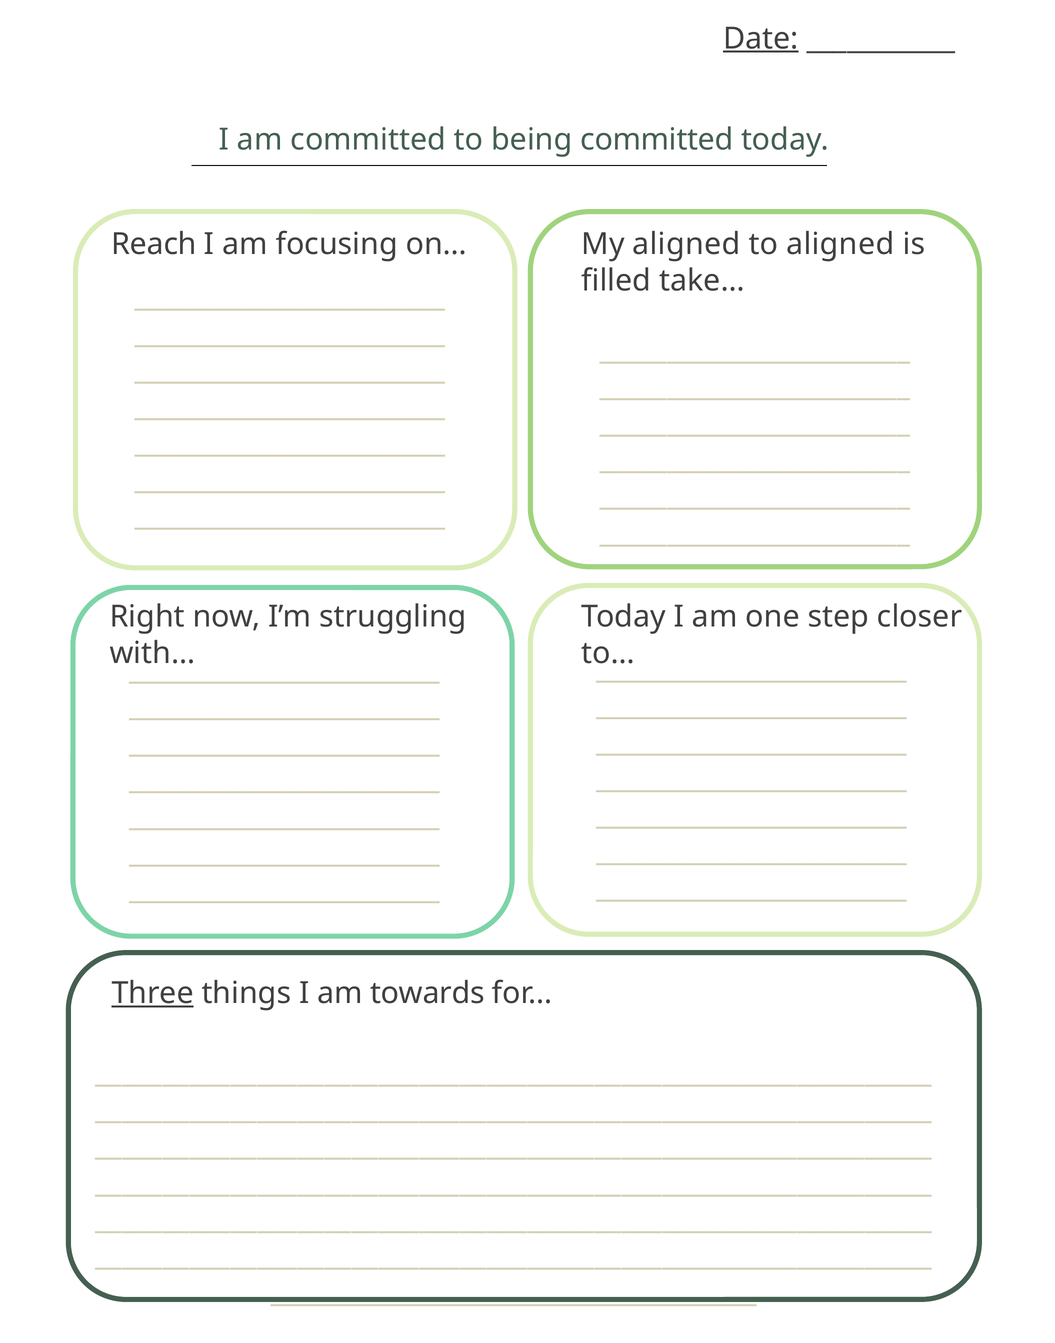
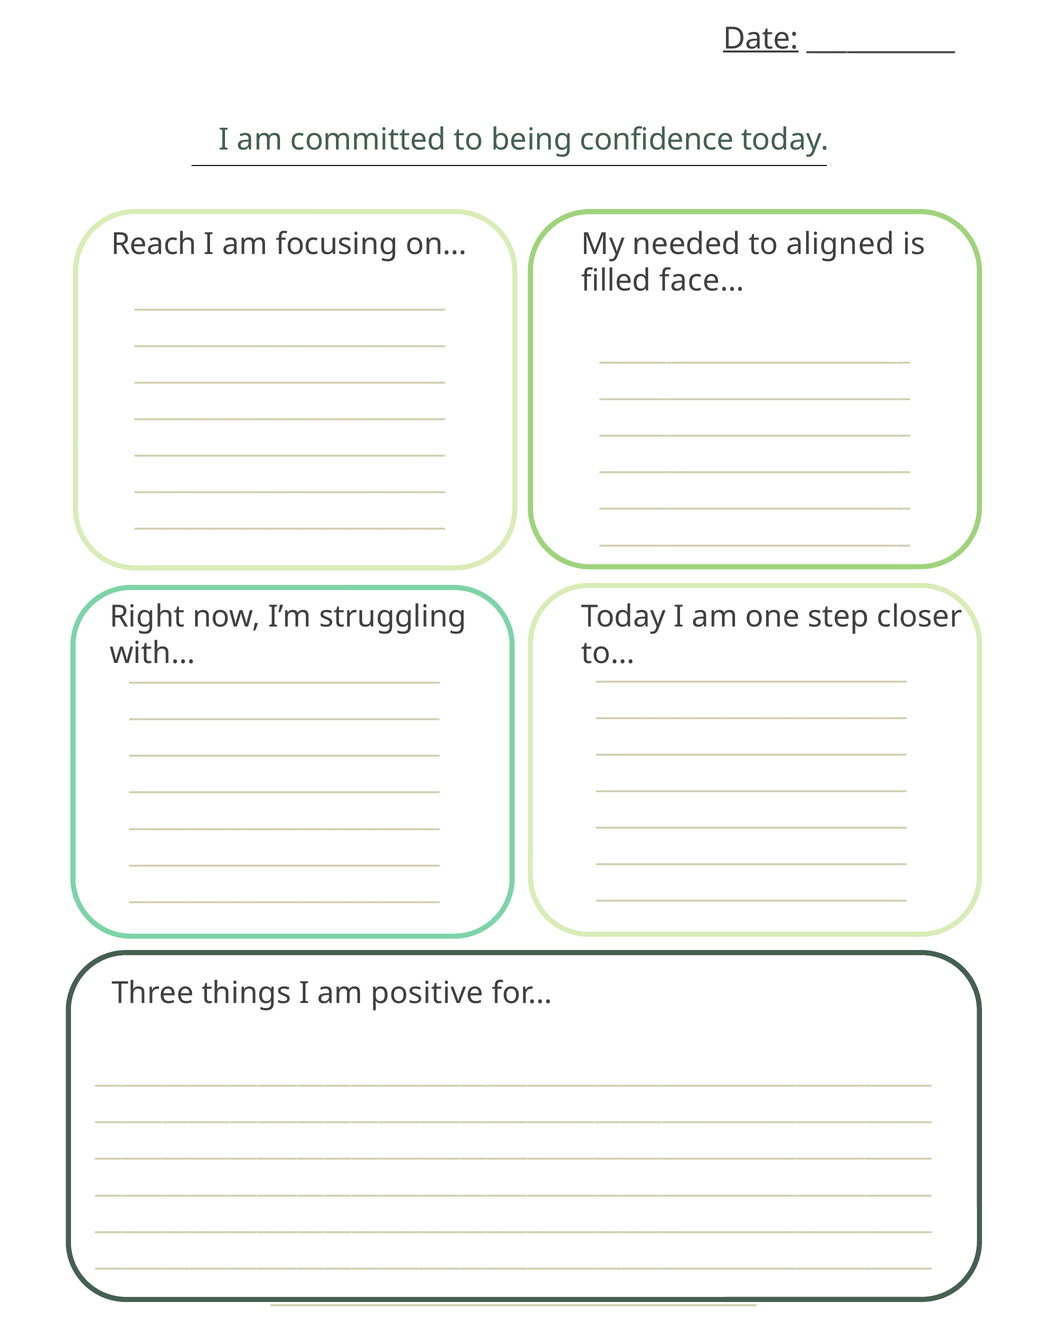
being committed: committed -> confidence (657, 140)
My aligned: aligned -> needed (687, 244)
take…: take… -> face… (702, 281)
Three underline: present -> none (153, 993)
towards: towards -> positive (427, 993)
